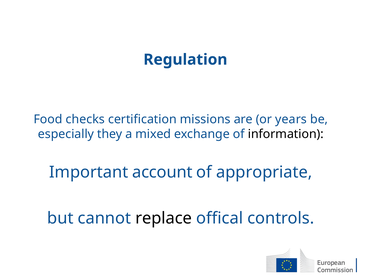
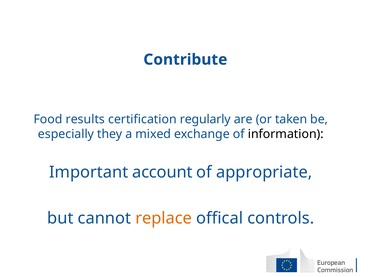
Regulation: Regulation -> Contribute (185, 60)
checks: checks -> results (85, 120)
missions: missions -> regularly (205, 120)
years: years -> taken (291, 120)
replace colour: black -> orange (164, 218)
